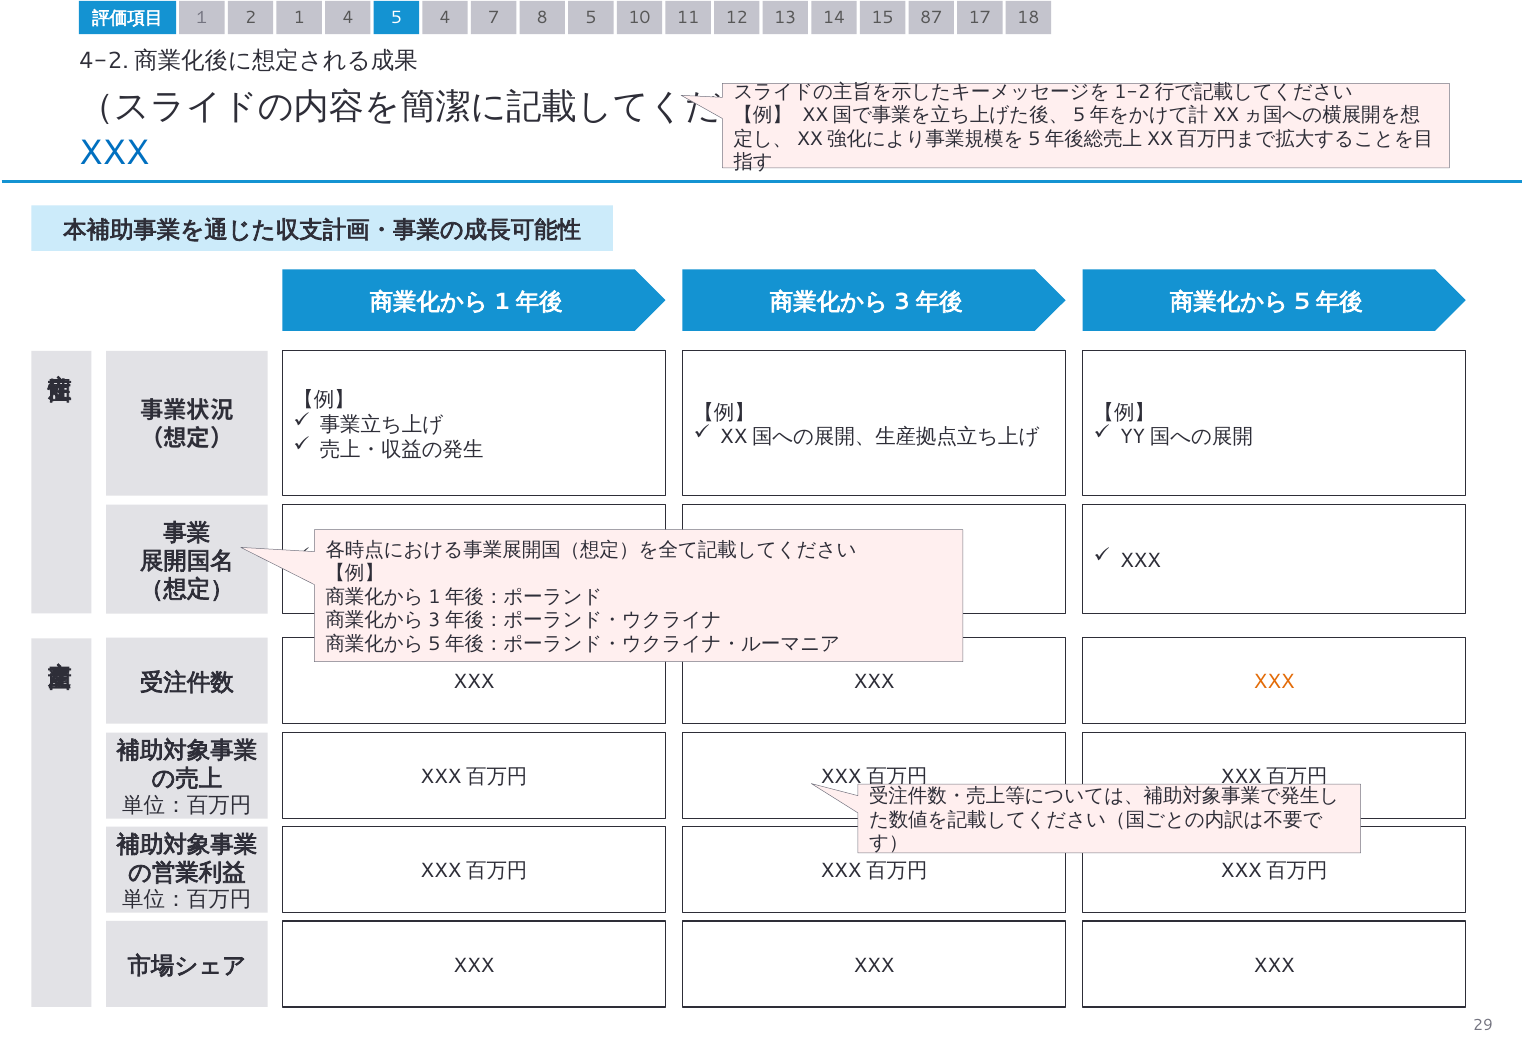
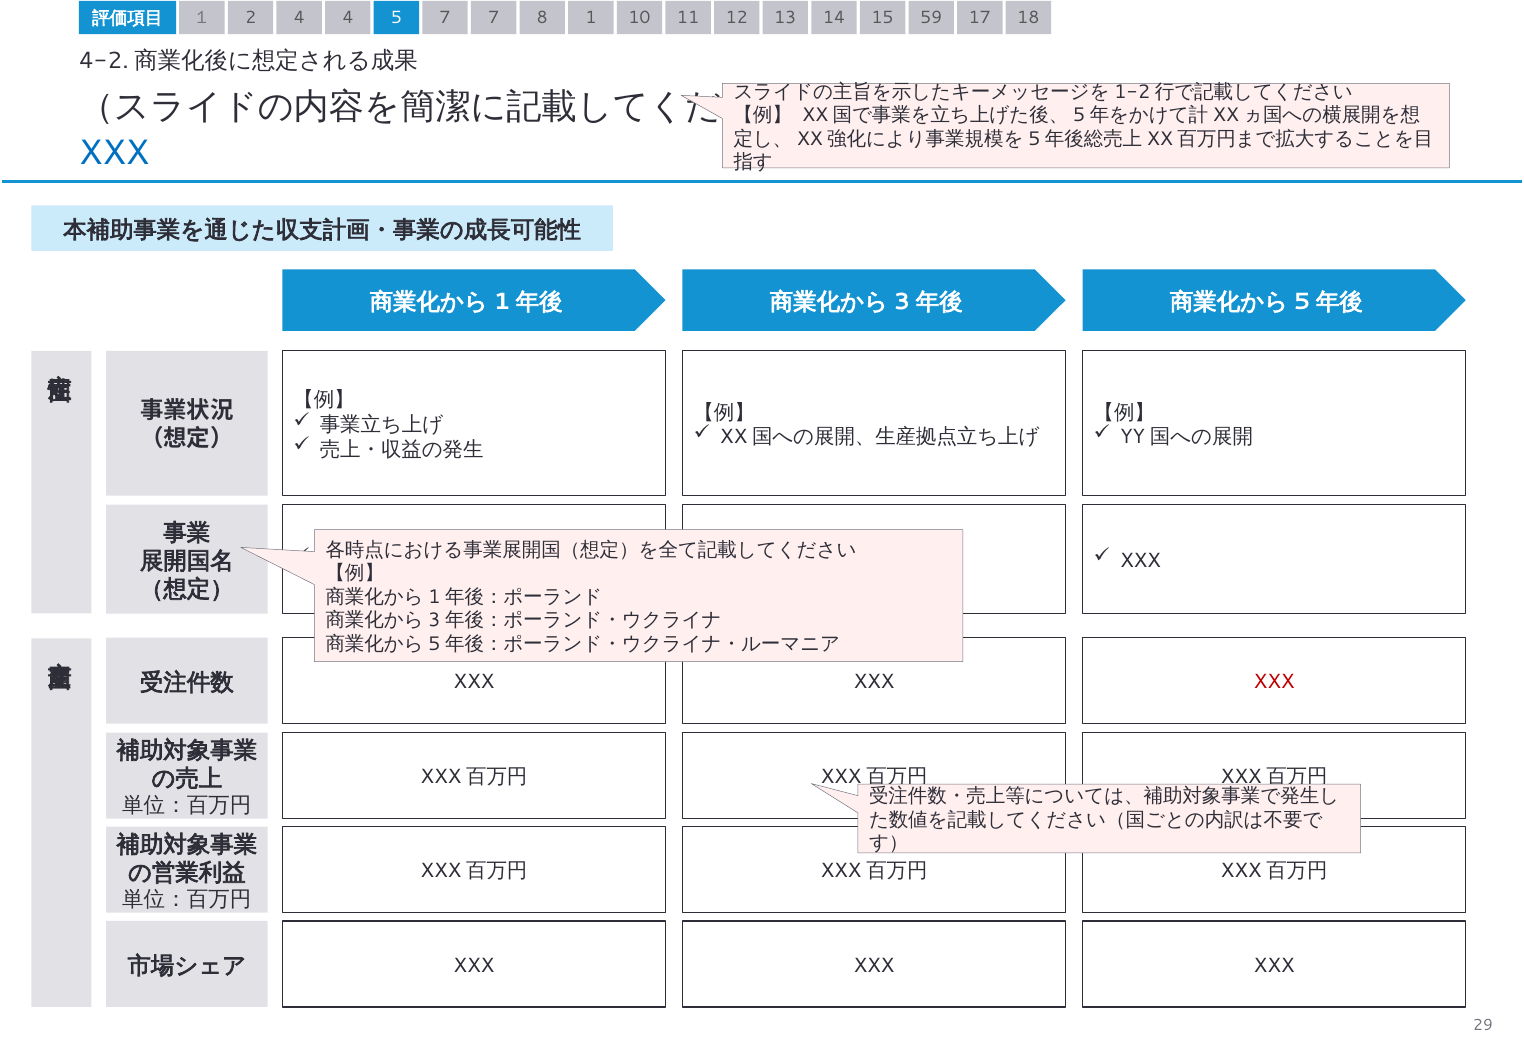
2 1: 1 -> 4 (299, 18)
5 4: 4 -> 7 (445, 18)
8 5: 5 -> 1 (591, 18)
87: 87 -> 59 (931, 18)
XXX colour: orange -> red (1274, 682)
